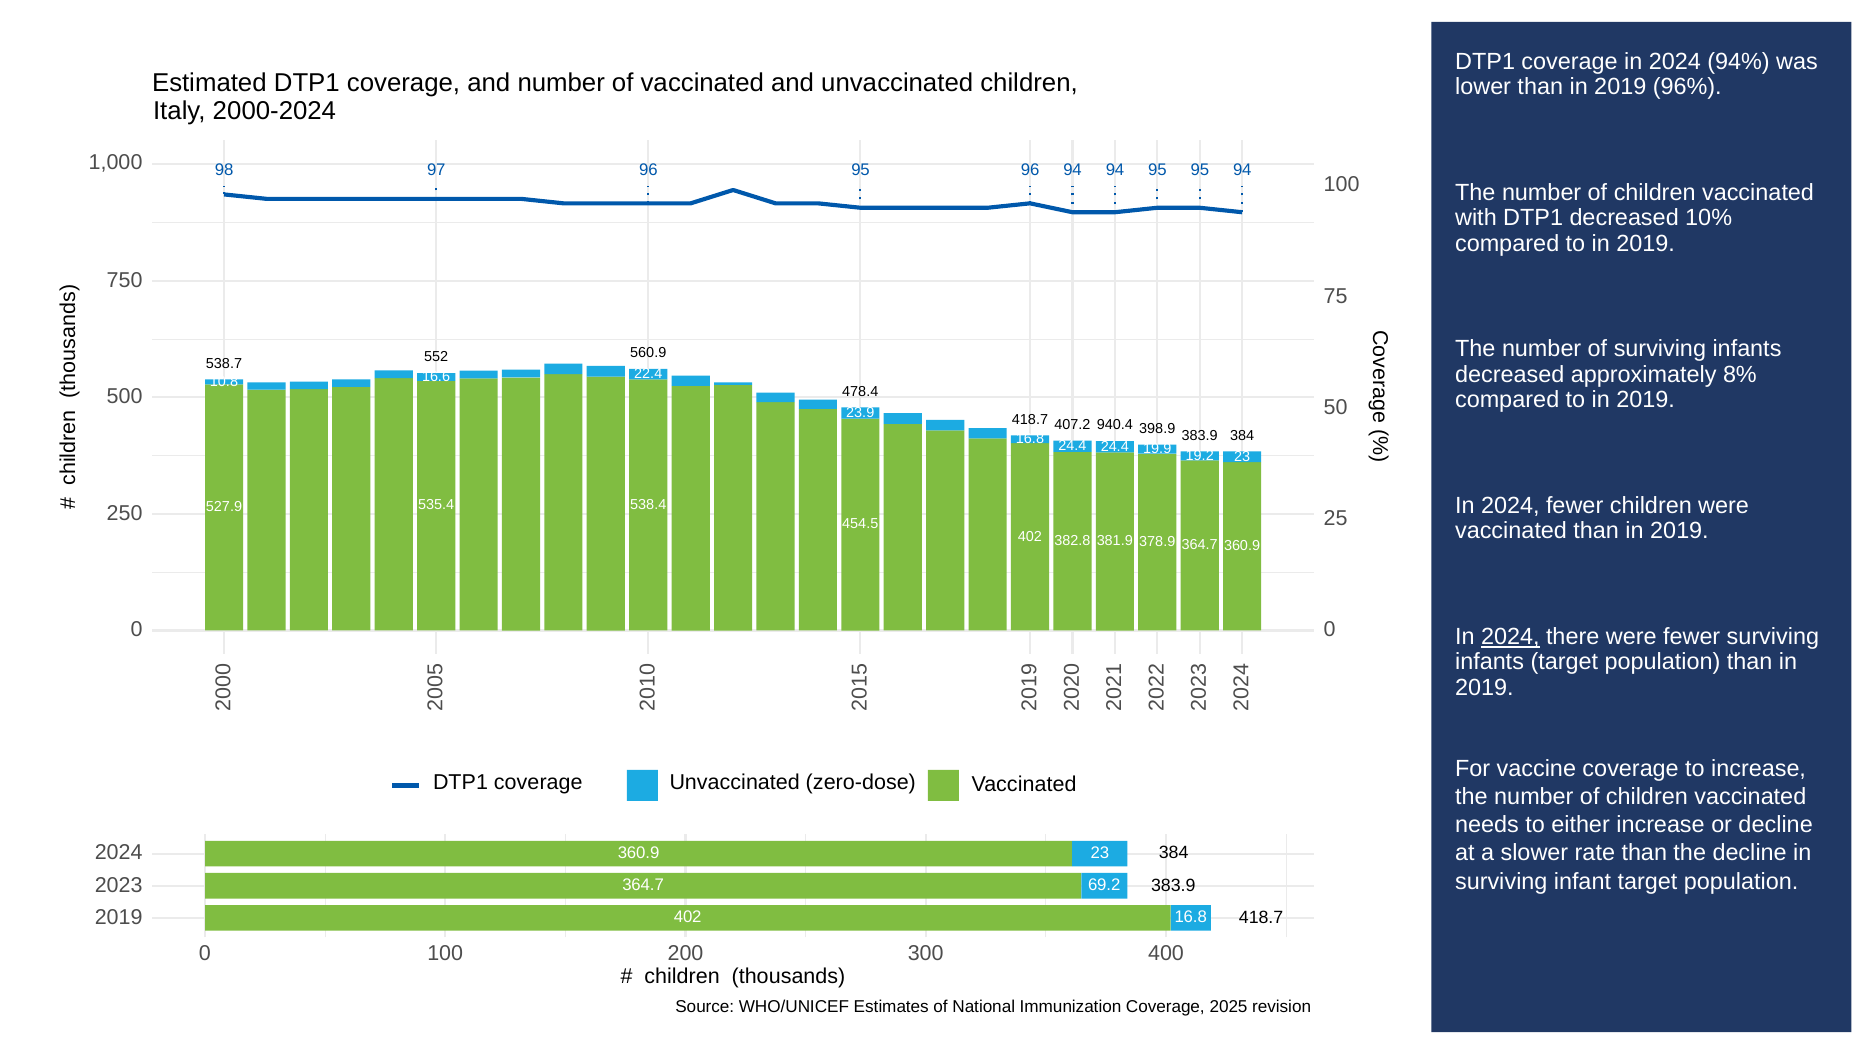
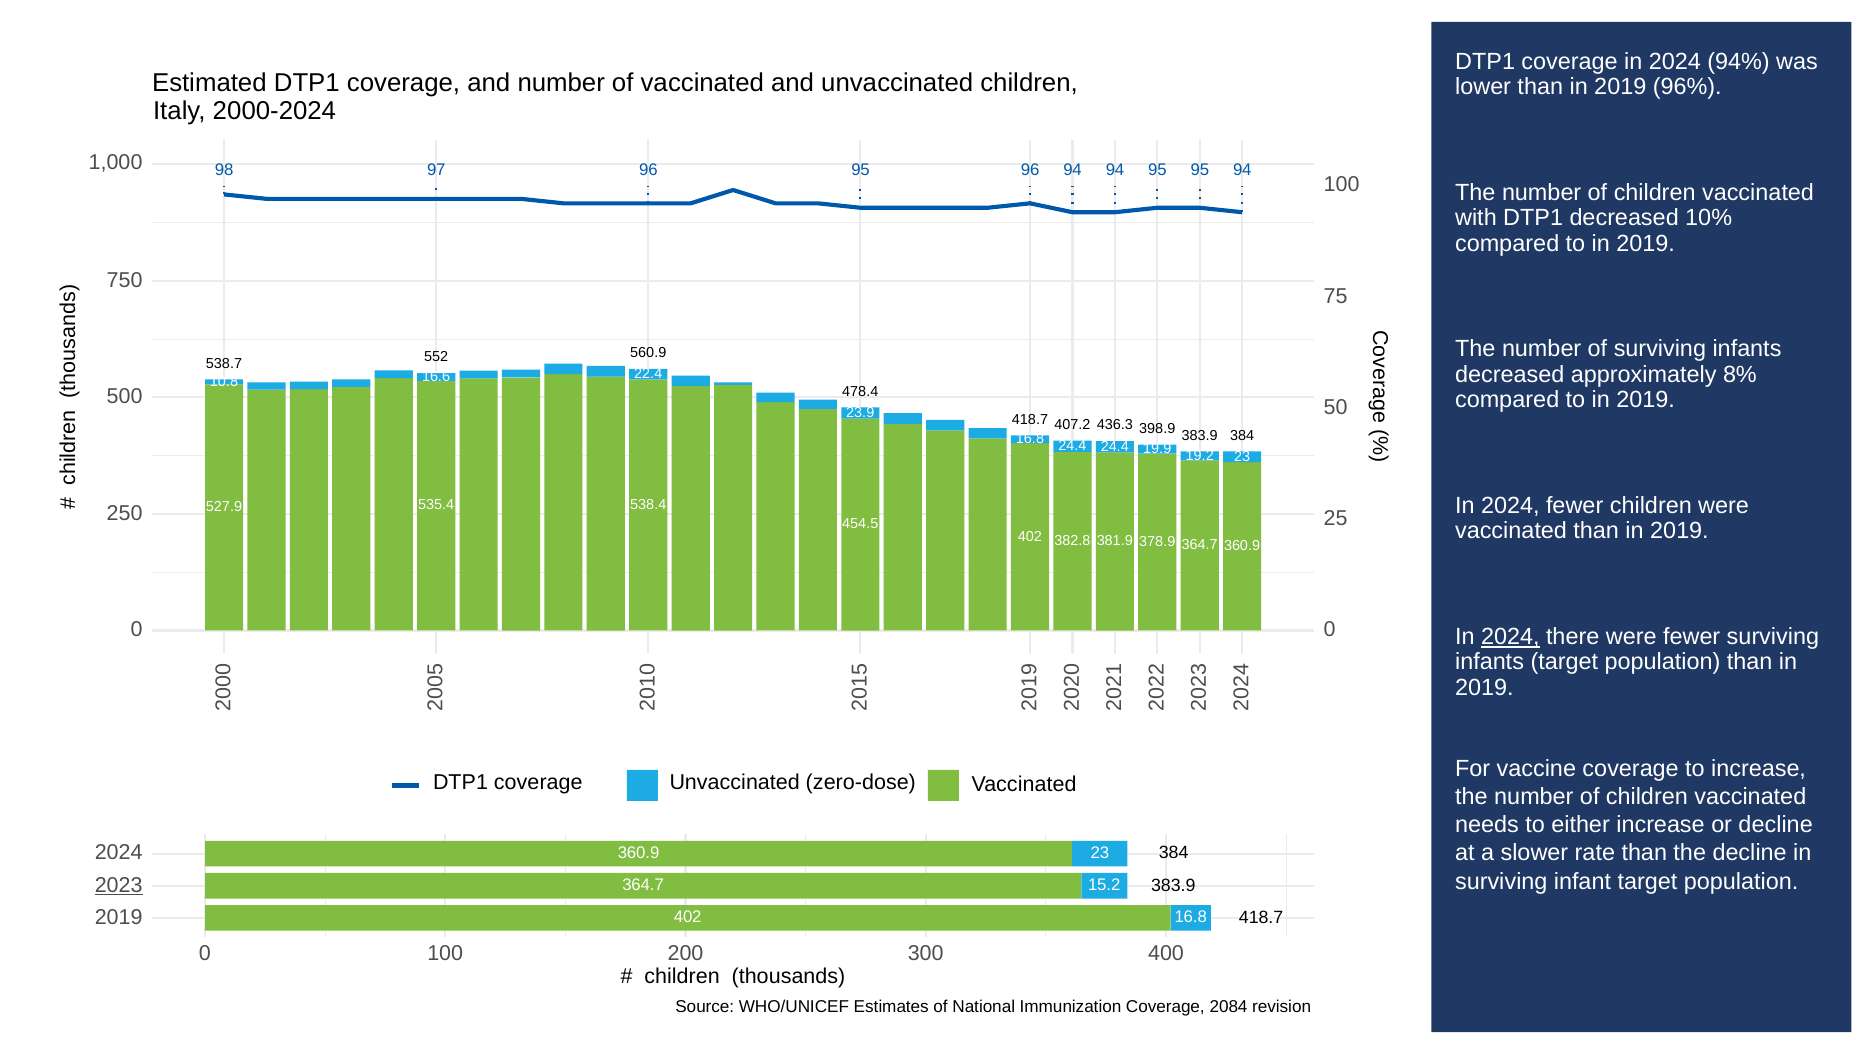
940.4: 940.4 -> 436.3 (1115, 425)
2023 underline: none -> present (119, 885)
69.2: 69.2 -> 15.2 (1104, 886)
2025: 2025 -> 2084 (1229, 1007)
